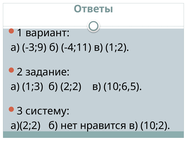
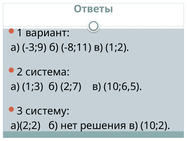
-4;11: -4;11 -> -8;11 (76, 47)
задание: задание -> система (47, 72)
2;2: 2;2 -> 2;7 (71, 86)
нравится: нравится -> решения (103, 125)
